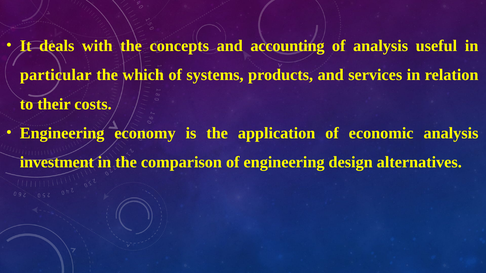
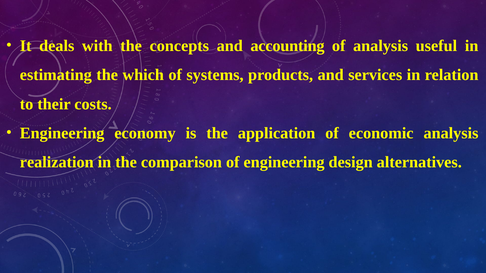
particular: particular -> estimating (56, 75)
investment: investment -> realization (57, 163)
